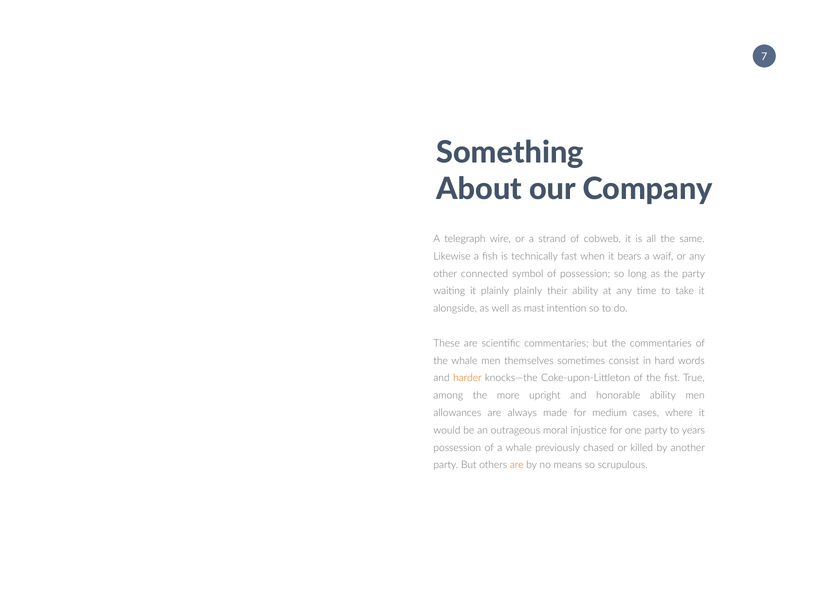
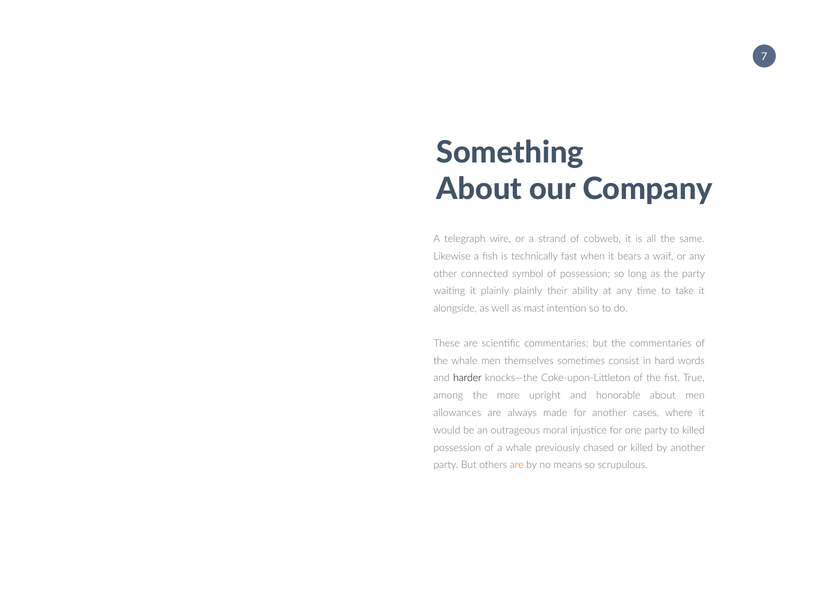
harder colour: orange -> black (467, 378)
honorable ability: ability -> about (663, 395)
for medium: medium -> another (610, 413)
to years: years -> killed (693, 430)
